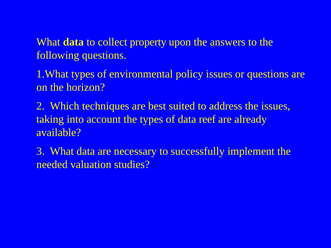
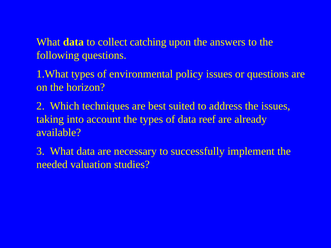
property: property -> catching (148, 42)
